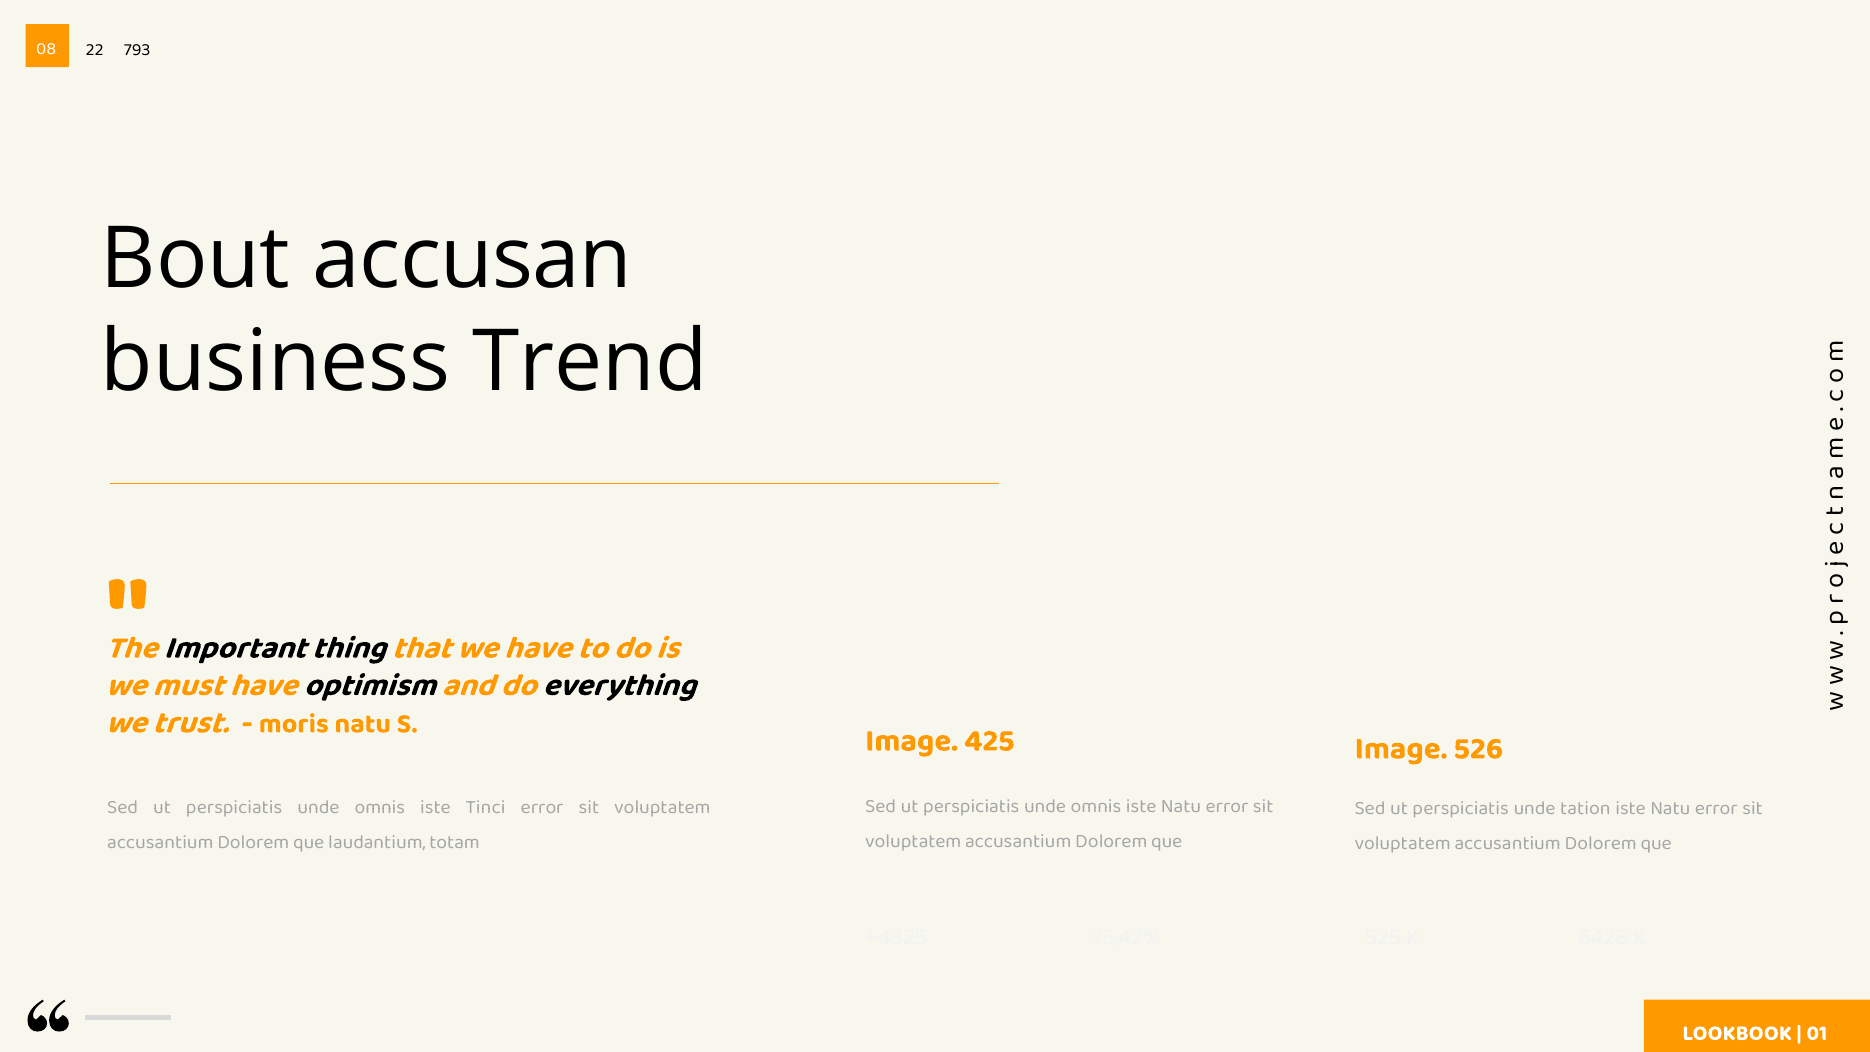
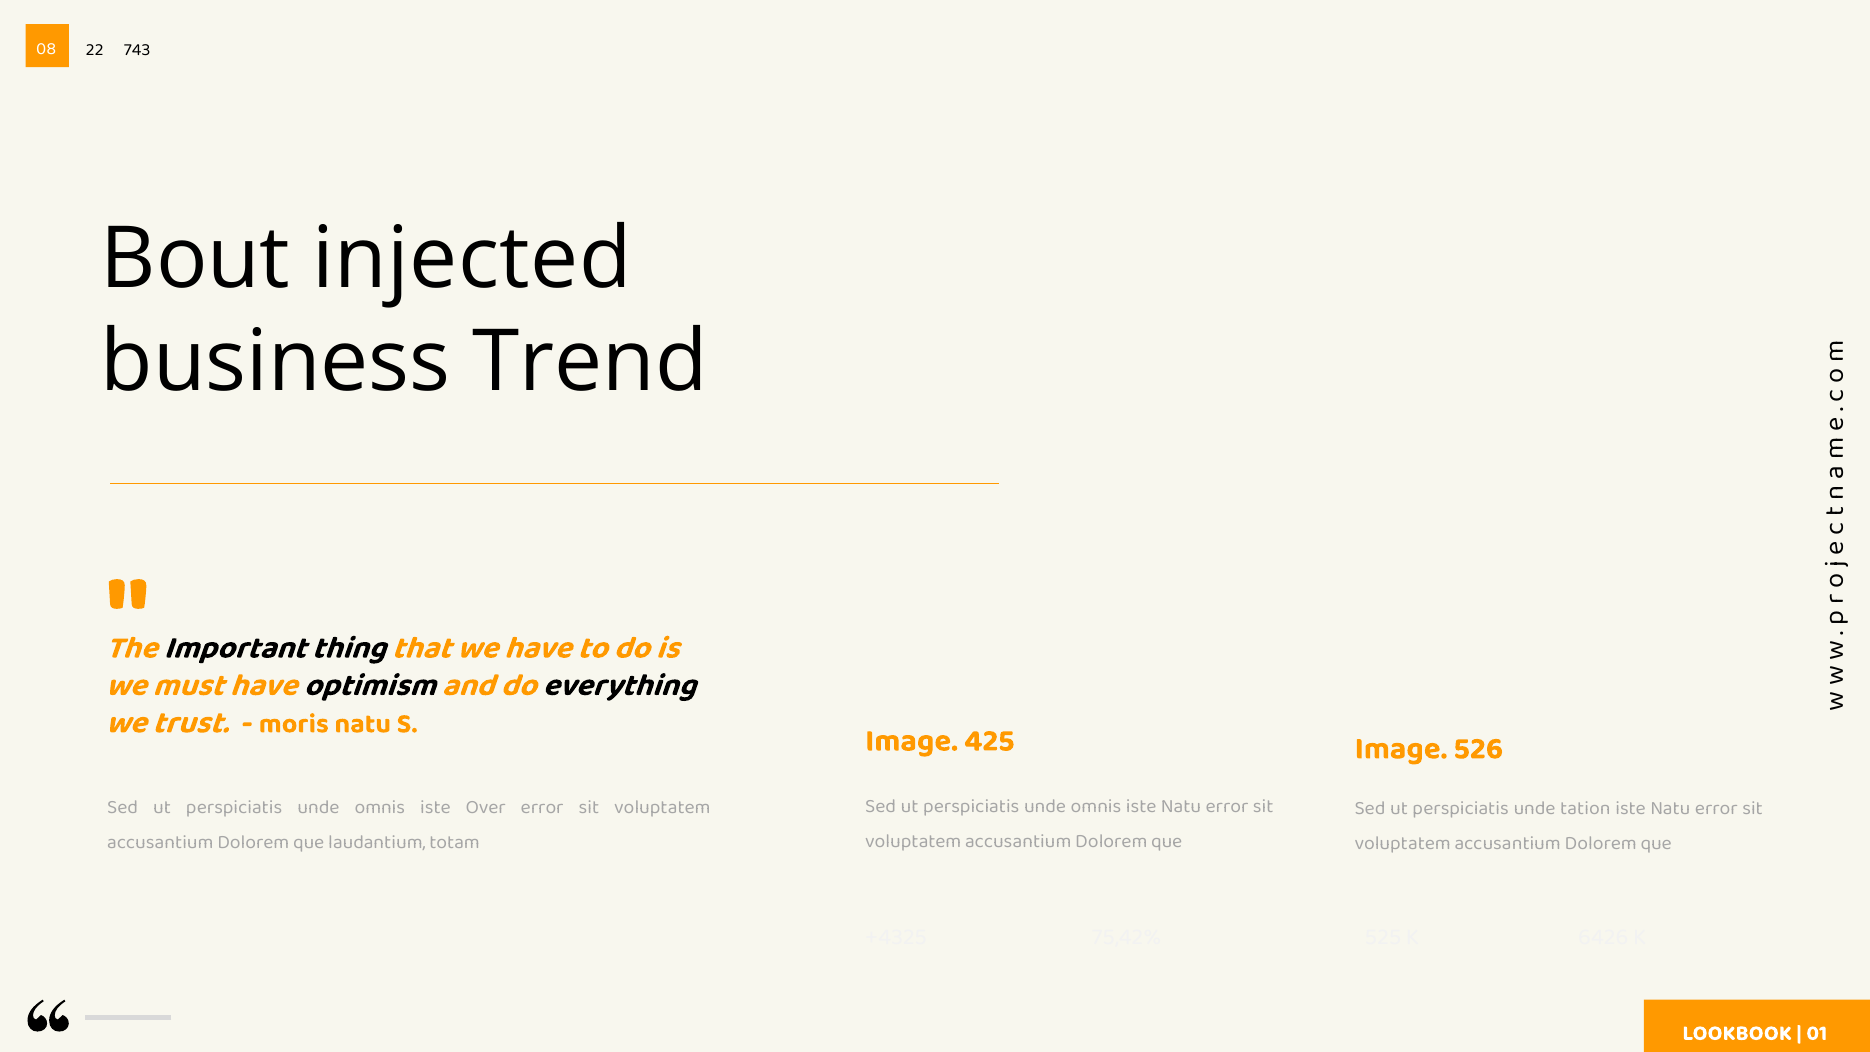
793: 793 -> 743 (137, 50)
accusan: accusan -> injected (472, 259)
Tinci: Tinci -> Over (486, 807)
